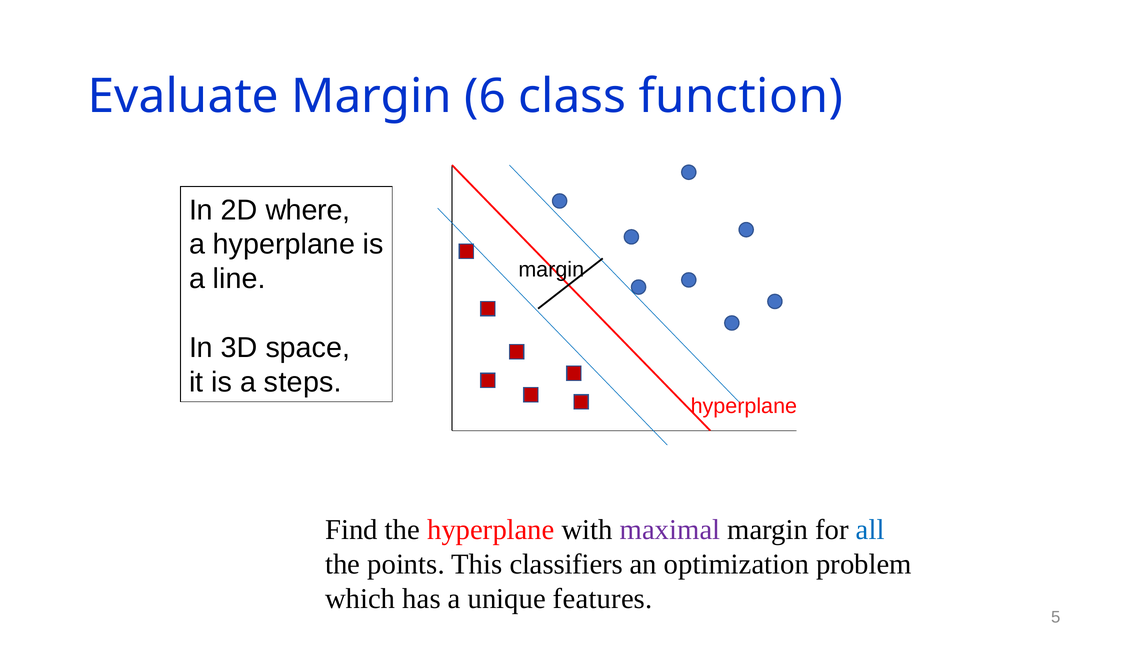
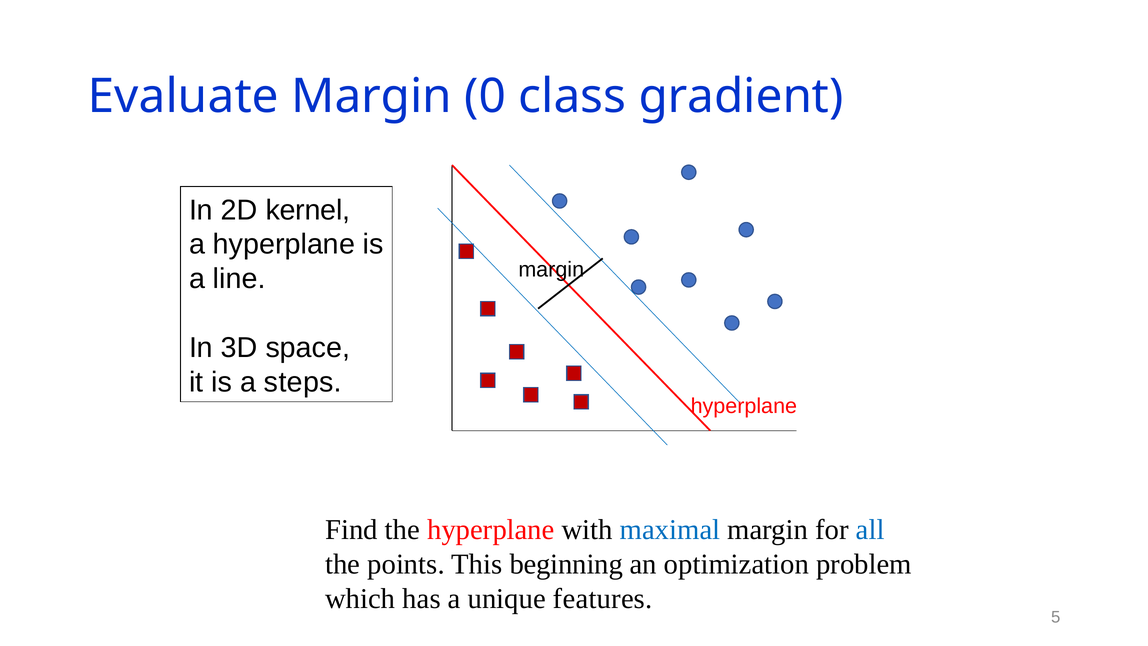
6: 6 -> 0 (485, 96)
function: function -> gradient (741, 96)
where: where -> kernel (308, 210)
maximal colour: purple -> blue (670, 530)
classifiers: classifiers -> beginning (566, 564)
